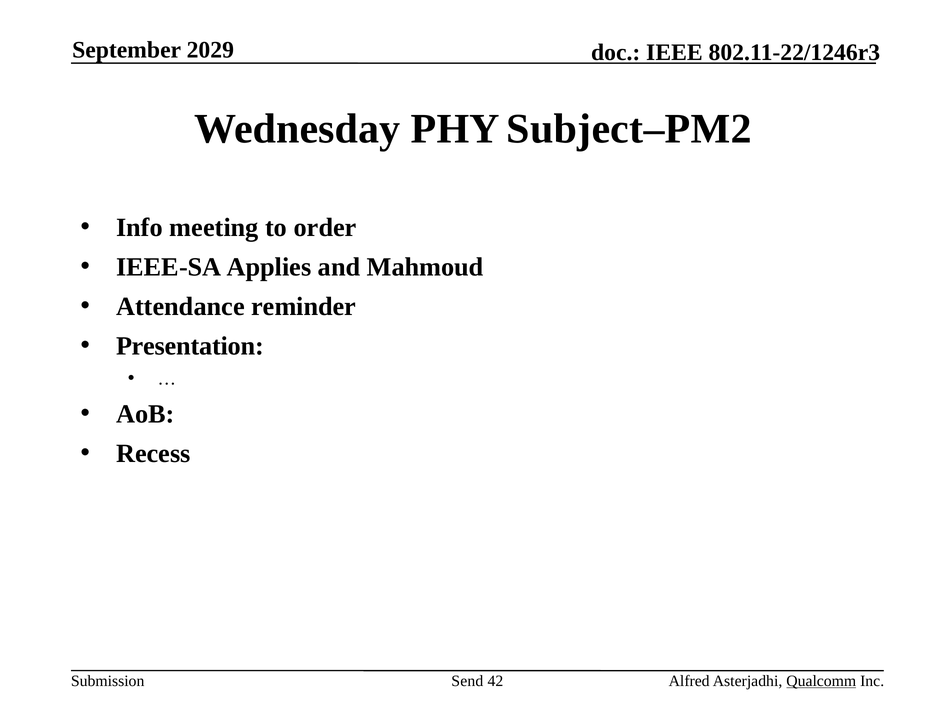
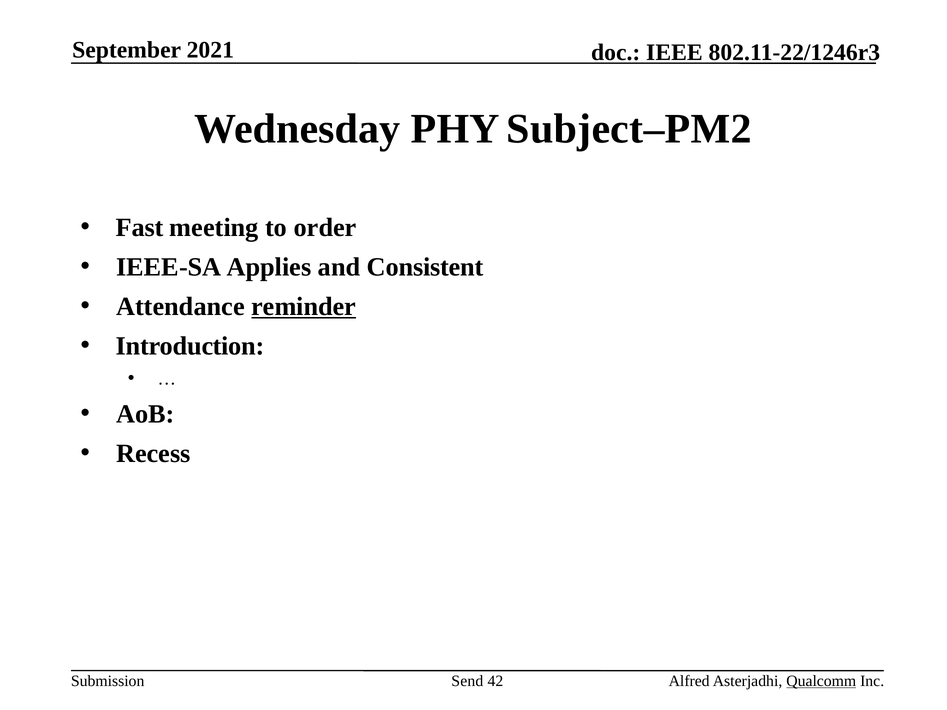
2029: 2029 -> 2021 (210, 50)
Info: Info -> Fast (140, 228)
Mahmoud: Mahmoud -> Consistent (425, 267)
reminder underline: none -> present (304, 307)
Presentation: Presentation -> Introduction (190, 346)
